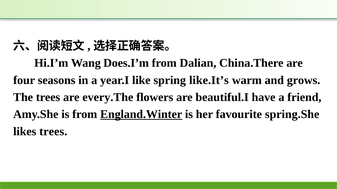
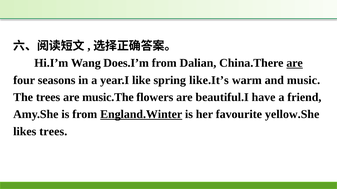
are underline: none -> present (295, 63)
grows: grows -> music (304, 80)
every.The: every.The -> music.The (108, 97)
spring.She: spring.She -> yellow.She (292, 115)
